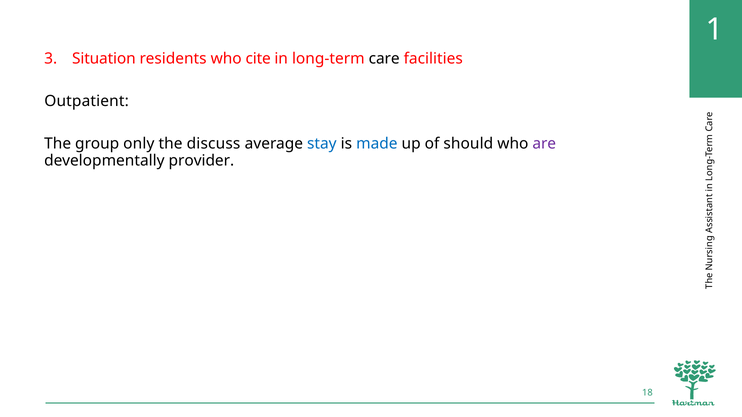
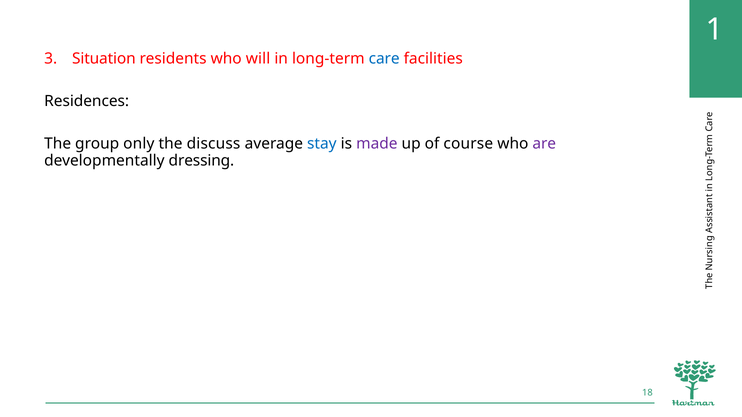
cite: cite -> will (258, 59)
care colour: black -> blue (384, 59)
Outpatient: Outpatient -> Residences (87, 101)
made colour: blue -> purple (377, 144)
should: should -> course (468, 144)
provider: provider -> dressing (201, 161)
